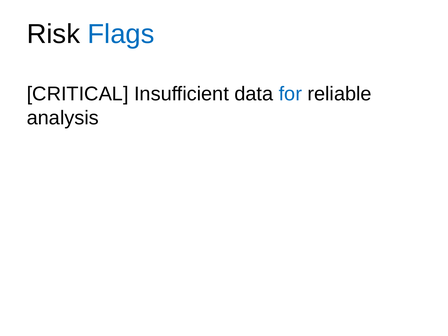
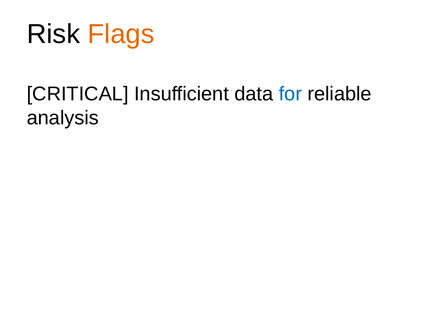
Flags colour: blue -> orange (121, 34)
